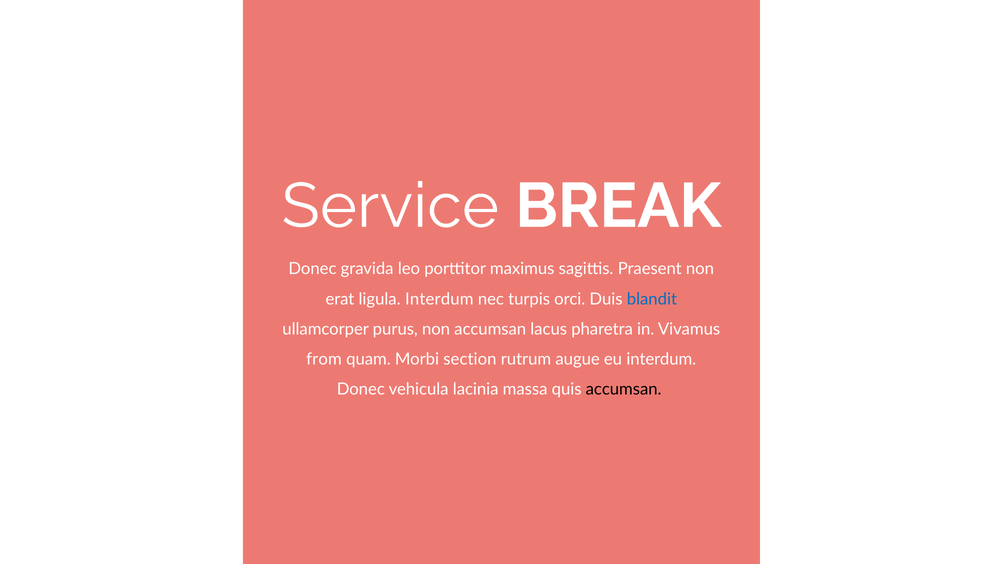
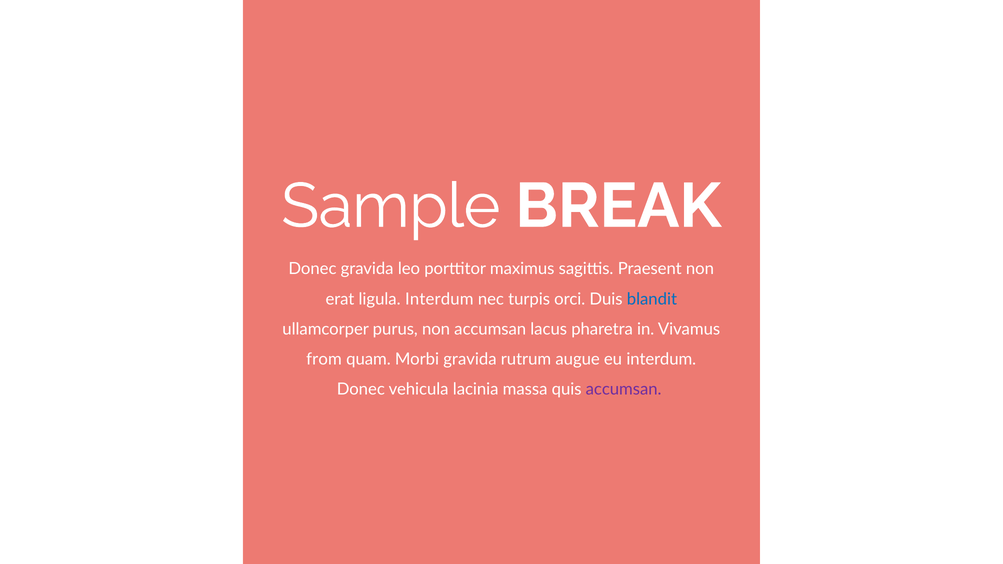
Service: Service -> Sample (391, 206)
Morbi section: section -> gravida (470, 359)
accumsan colour: black -> purple (624, 389)
